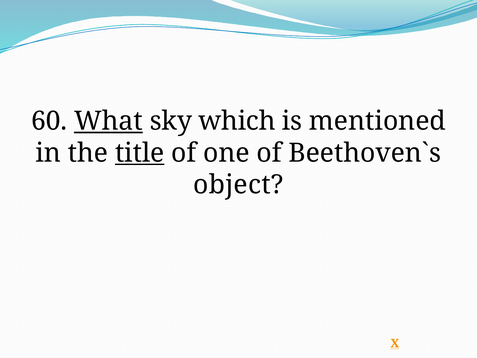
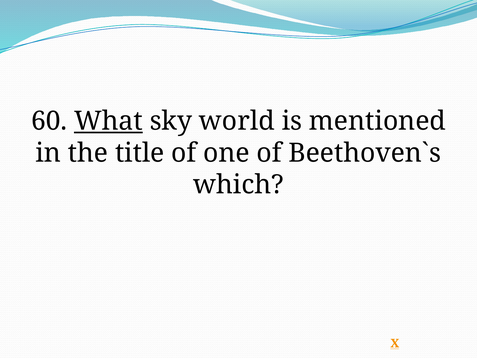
which: which -> world (237, 121)
title underline: present -> none (140, 153)
object: object -> which (239, 185)
